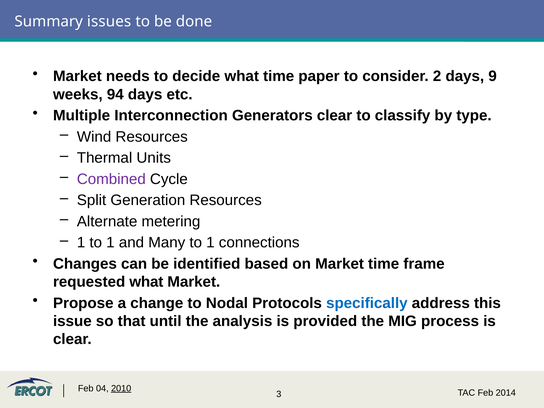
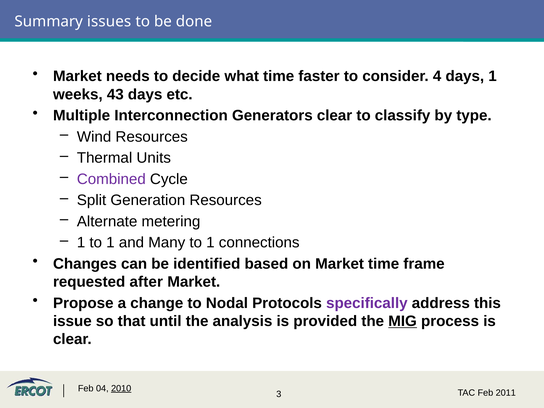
paper: paper -> faster (319, 76)
2: 2 -> 4 (437, 76)
days 9: 9 -> 1 (493, 76)
94: 94 -> 43 (115, 94)
requested what: what -> after (146, 282)
specifically colour: blue -> purple (367, 303)
MIG underline: none -> present (403, 321)
2014: 2014 -> 2011 (506, 393)
